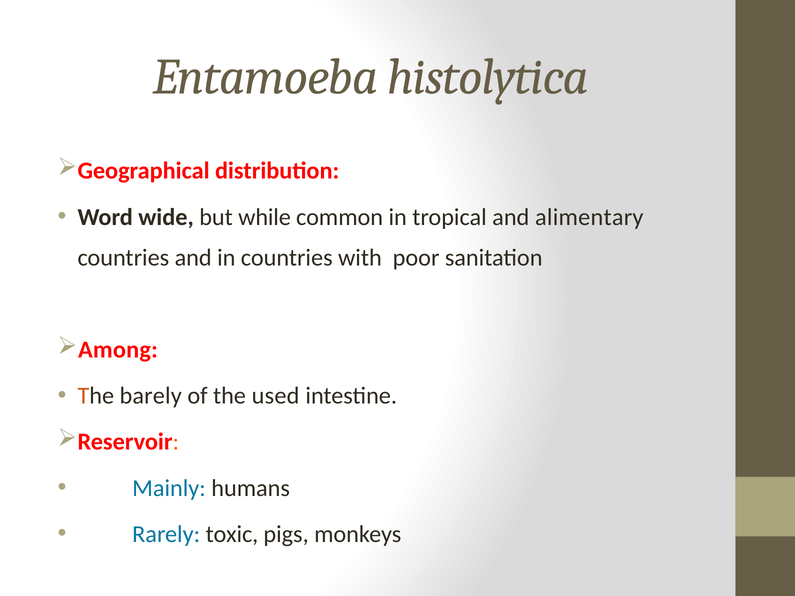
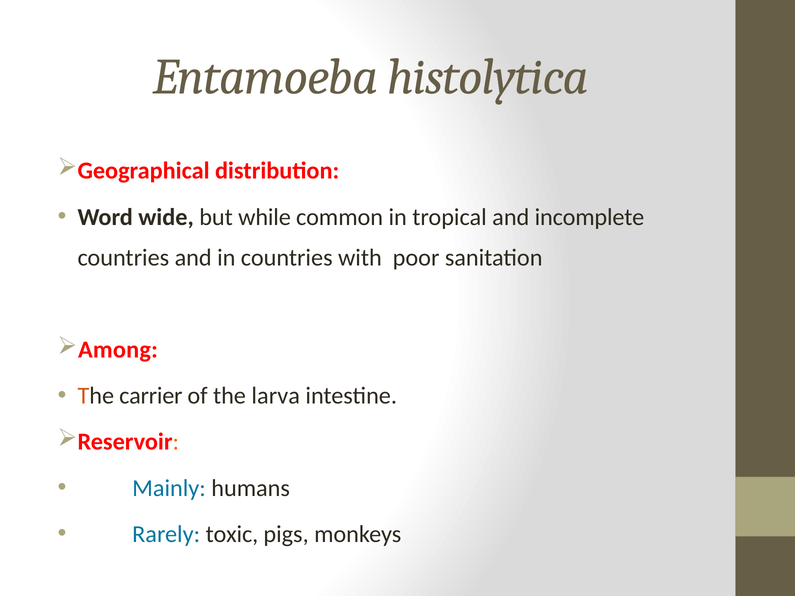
alimentary: alimentary -> incomplete (590, 217)
barely: barely -> carrier (151, 396)
used: used -> larva (276, 396)
